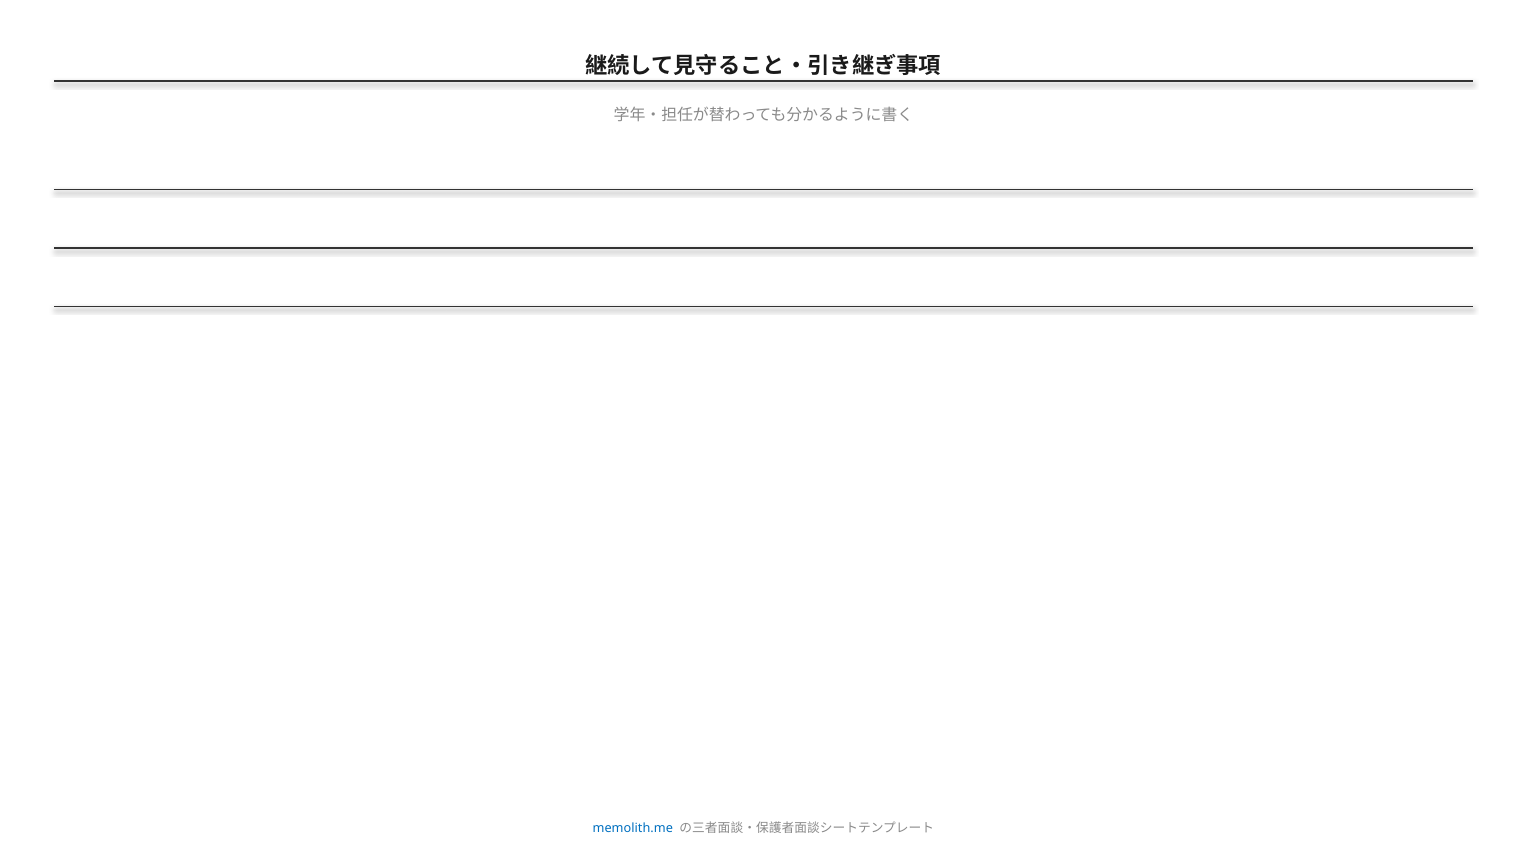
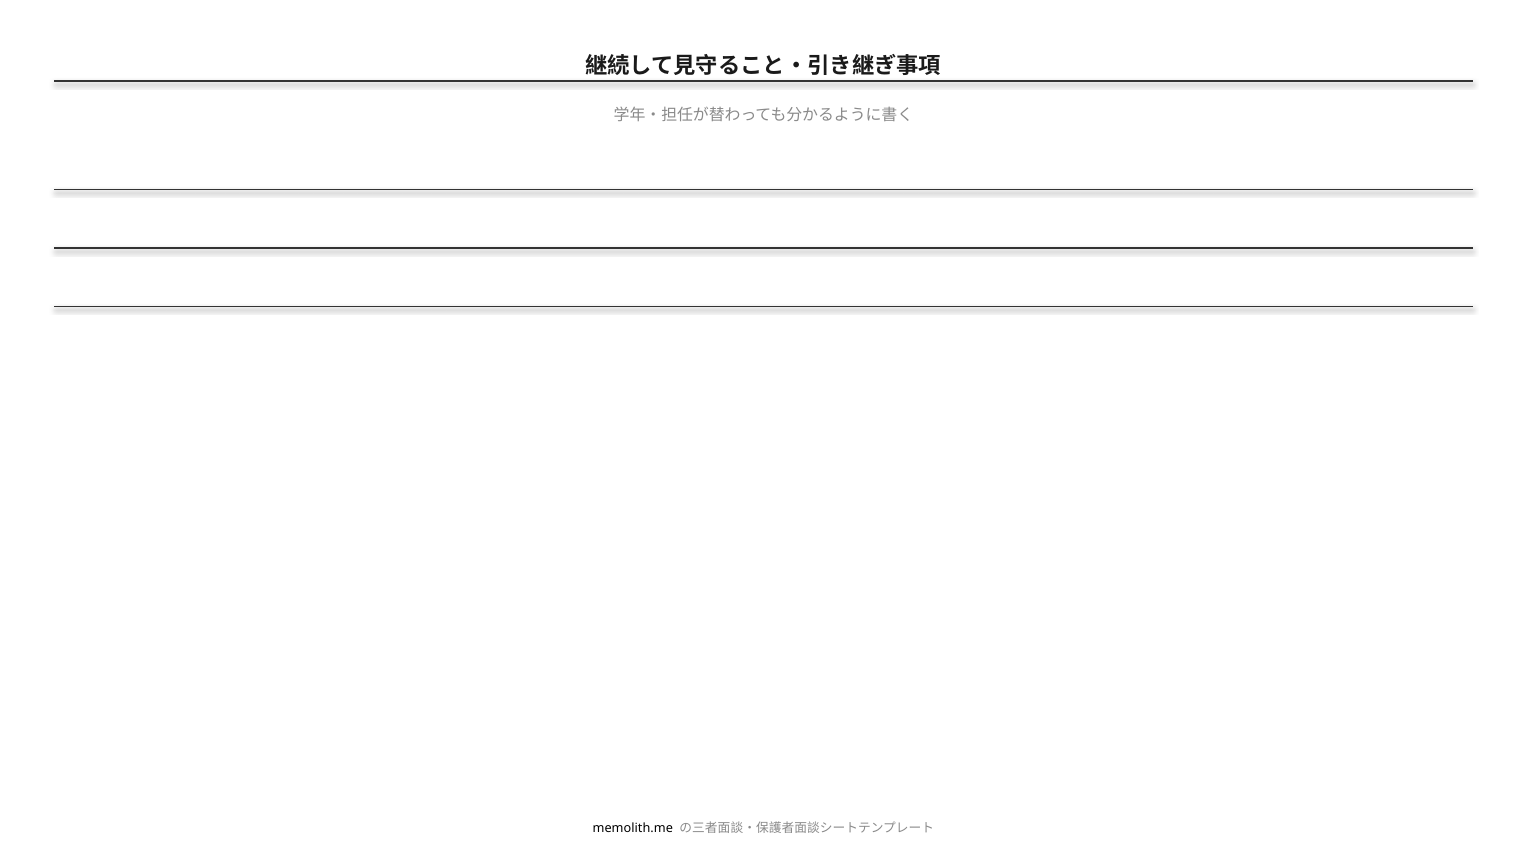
memolith.me colour: blue -> black (633, 828)
